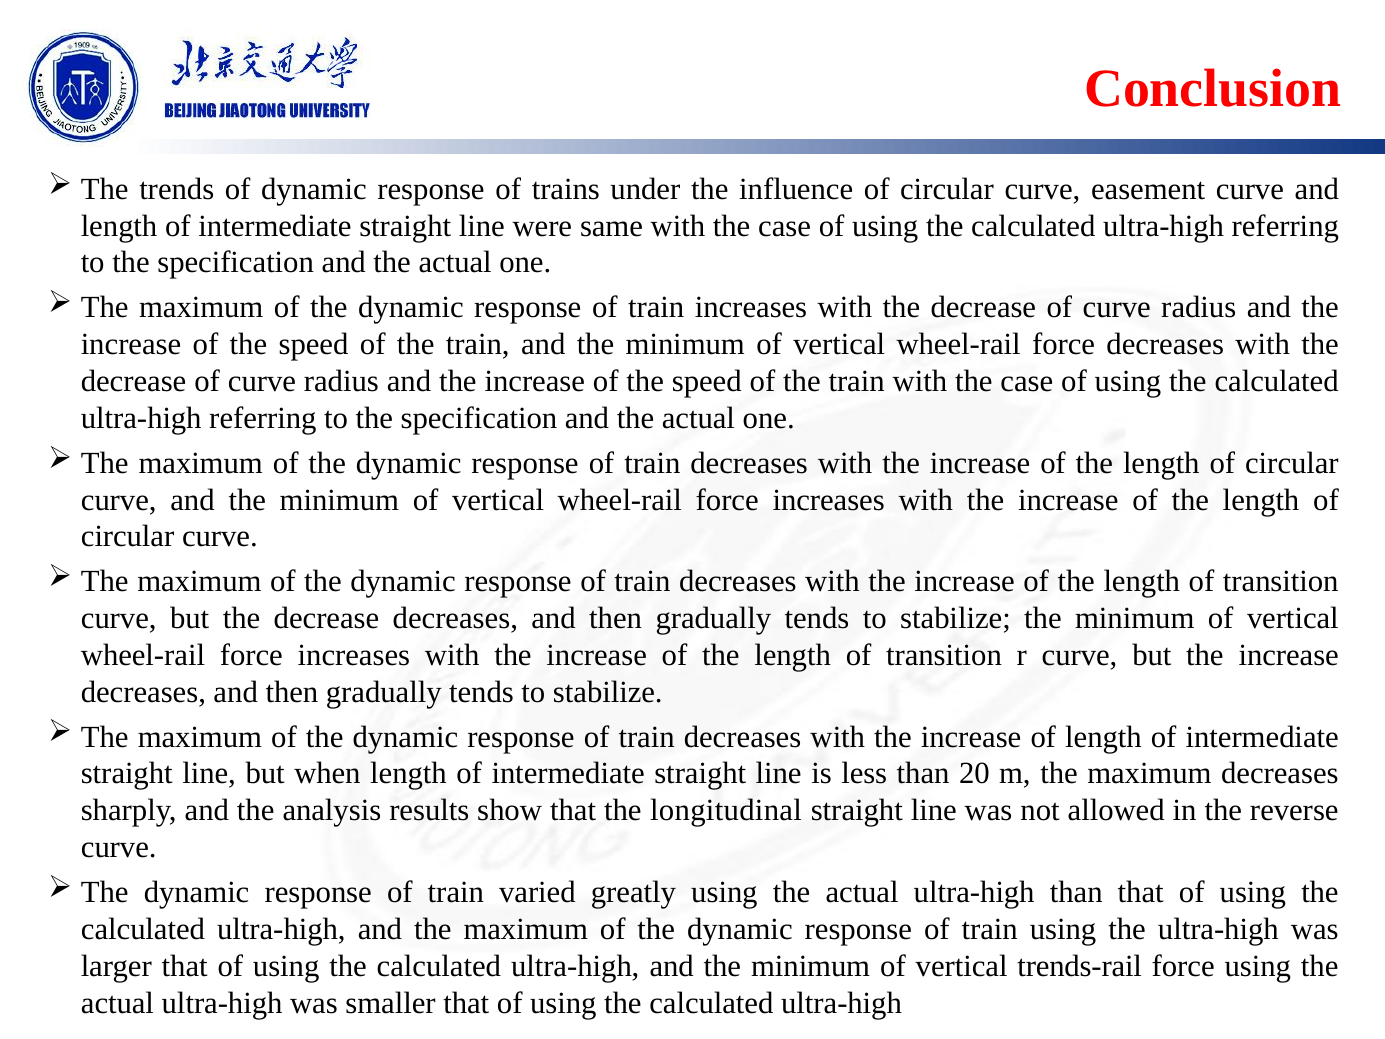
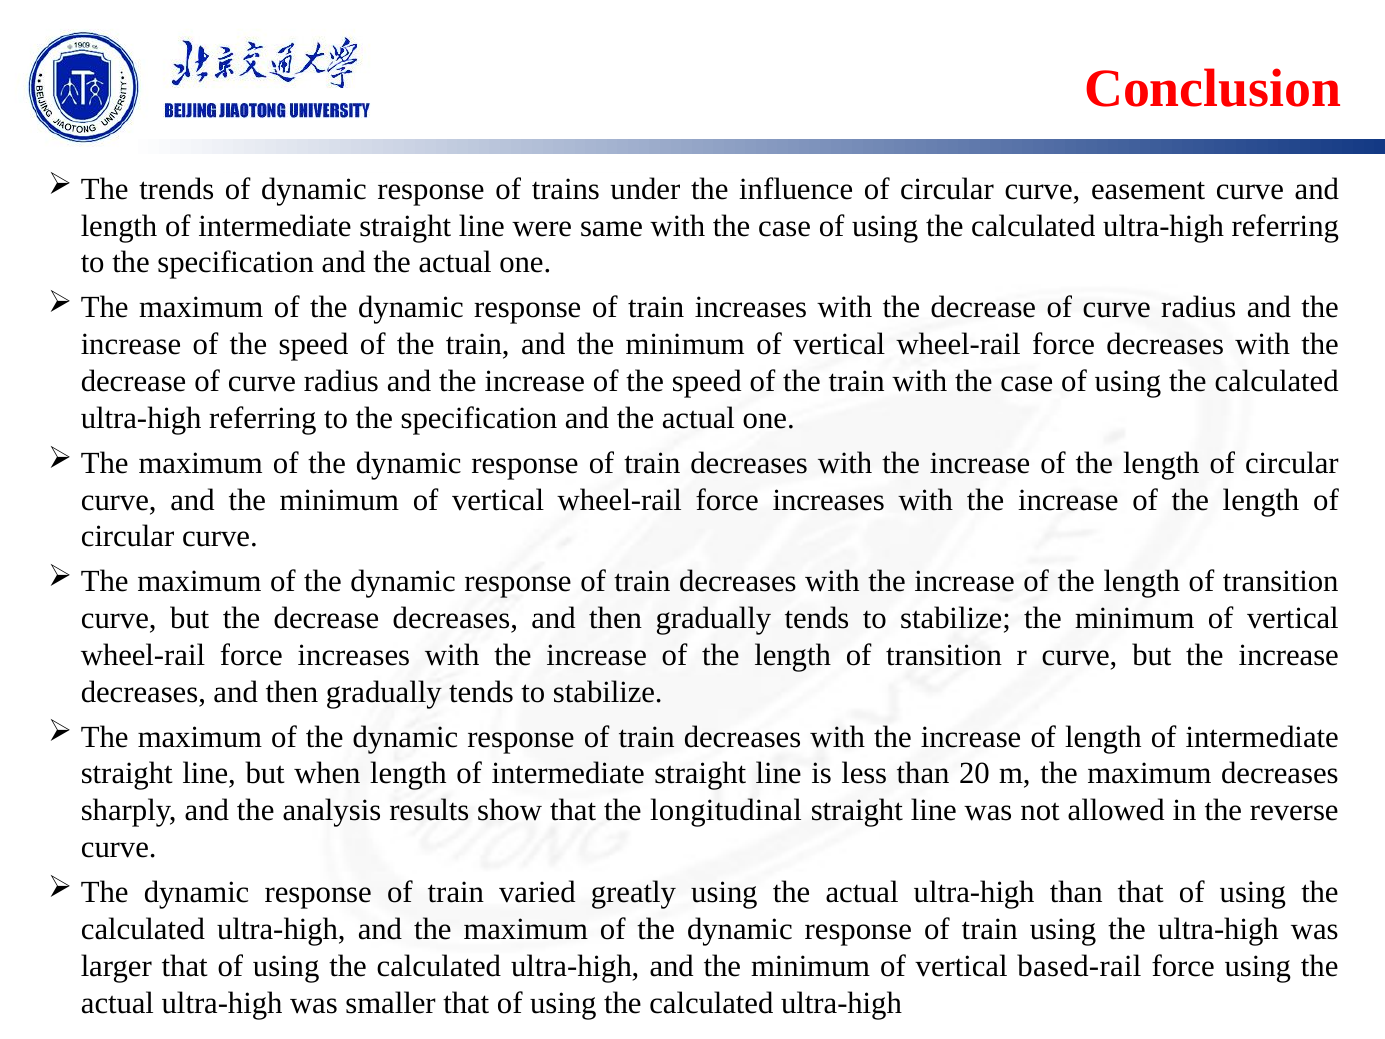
trends-rail: trends-rail -> based-rail (1079, 966)
